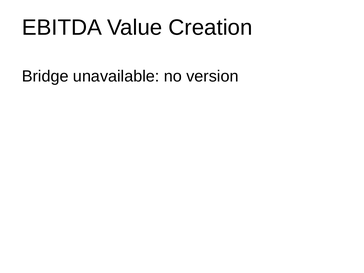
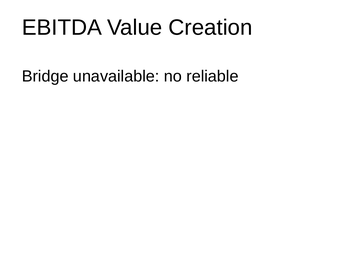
version: version -> reliable (212, 76)
